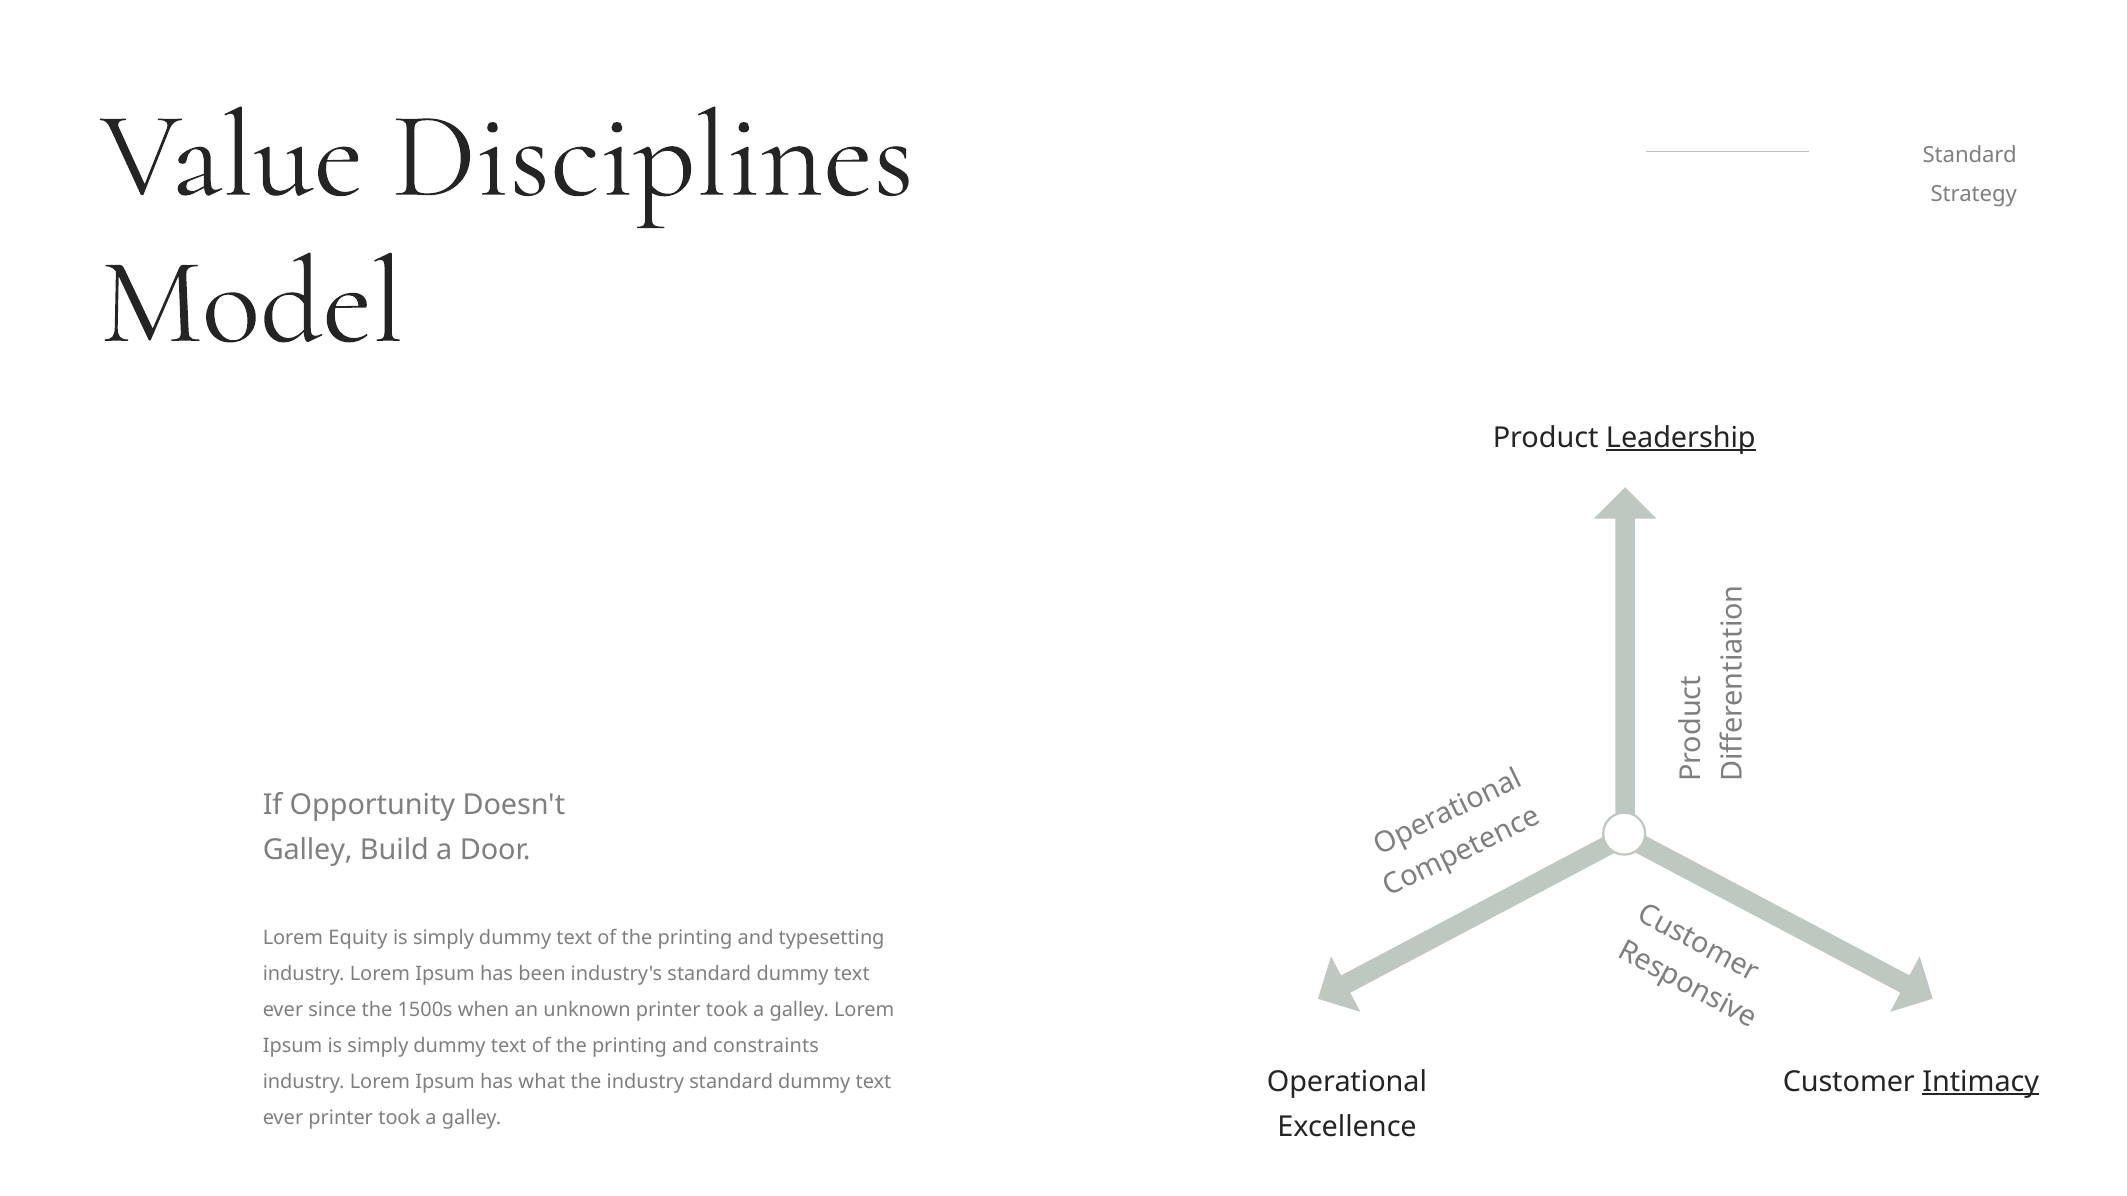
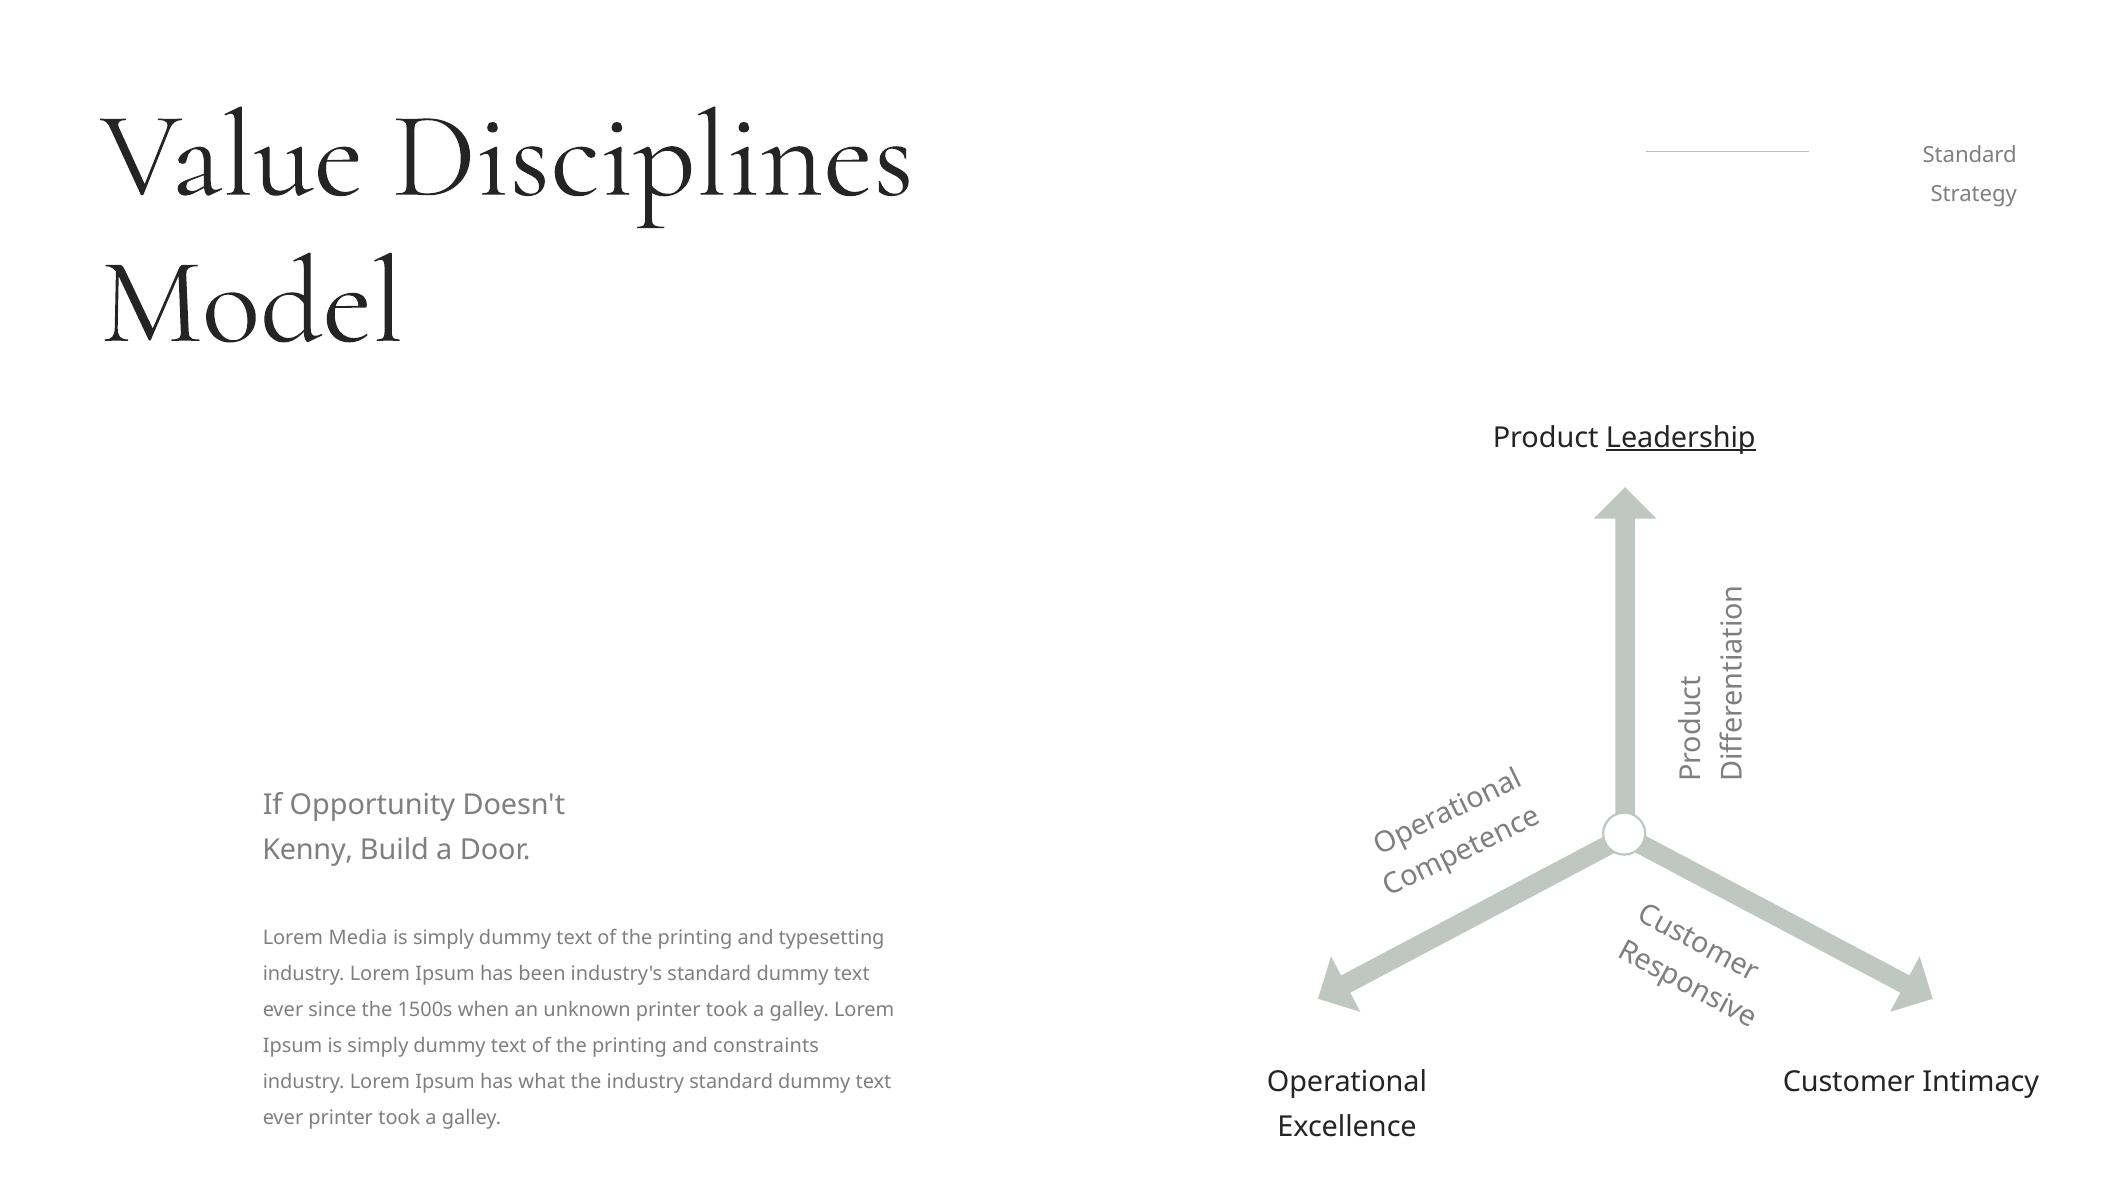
Galley: Galley -> Kenny (308, 851)
Equity: Equity -> Media (358, 938)
Intimacy underline: present -> none (1981, 1082)
